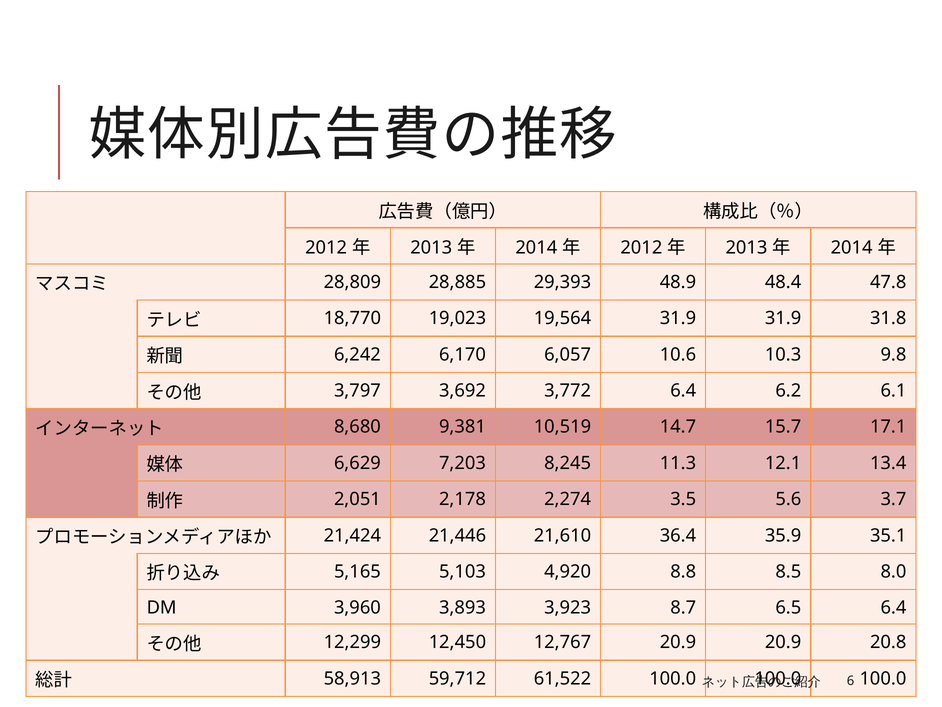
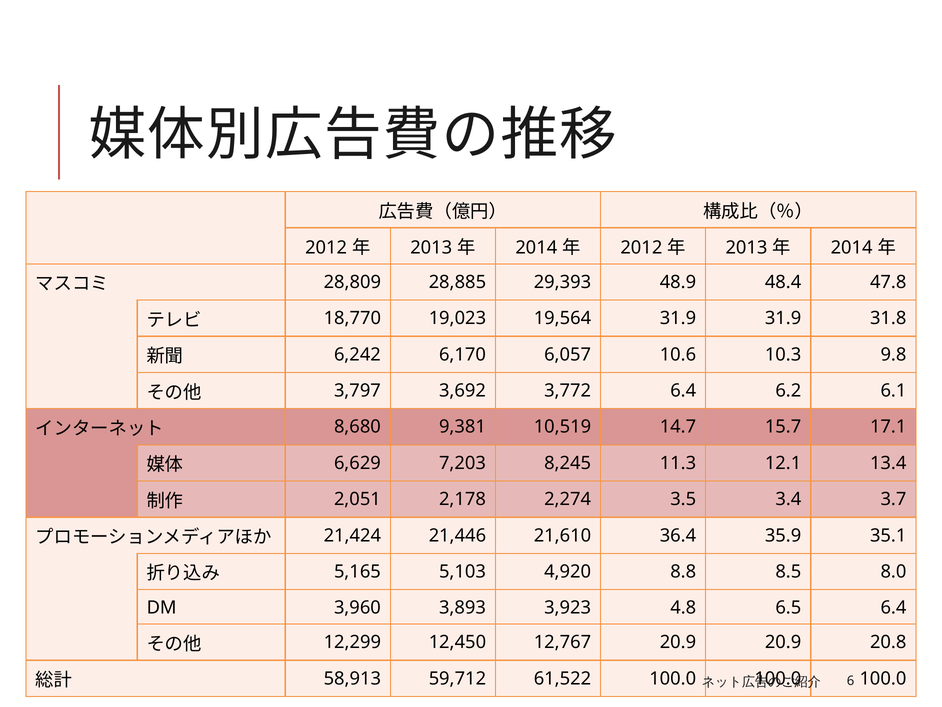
5.6: 5.6 -> 3.4 (788, 499)
8.7: 8.7 -> 4.8 (683, 607)
